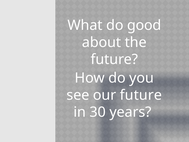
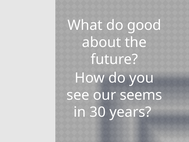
our future: future -> seems (141, 95)
